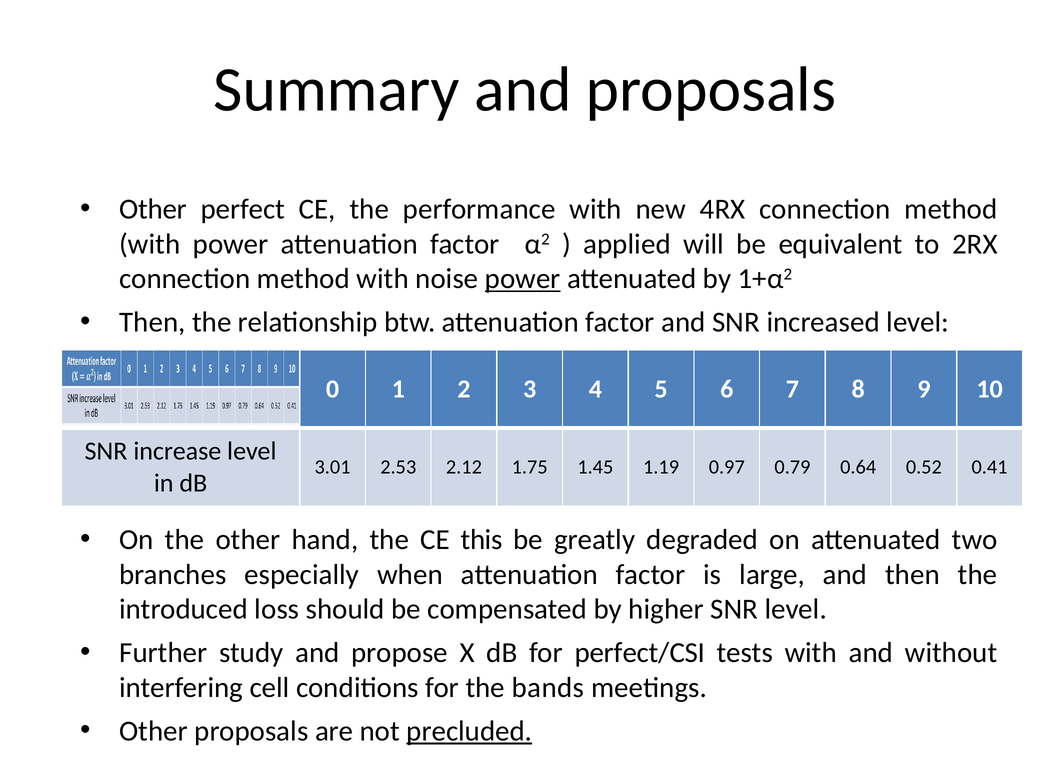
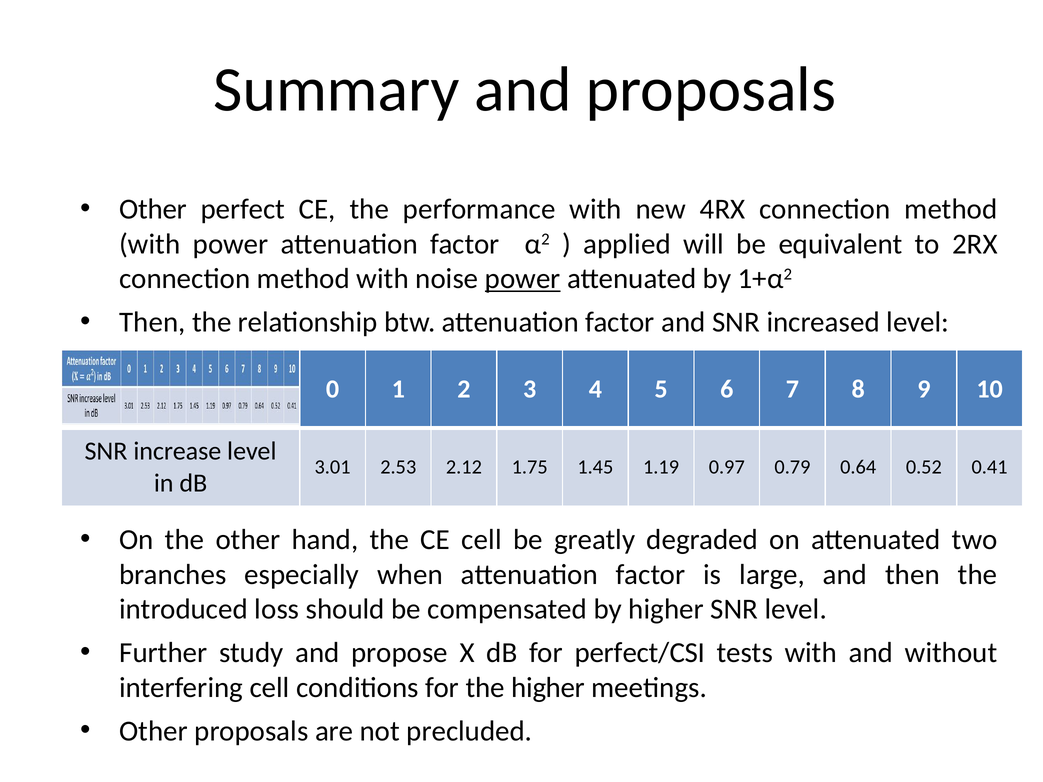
CE this: this -> cell (481, 540)
the bands: bands -> higher (548, 688)
precluded underline: present -> none (469, 731)
